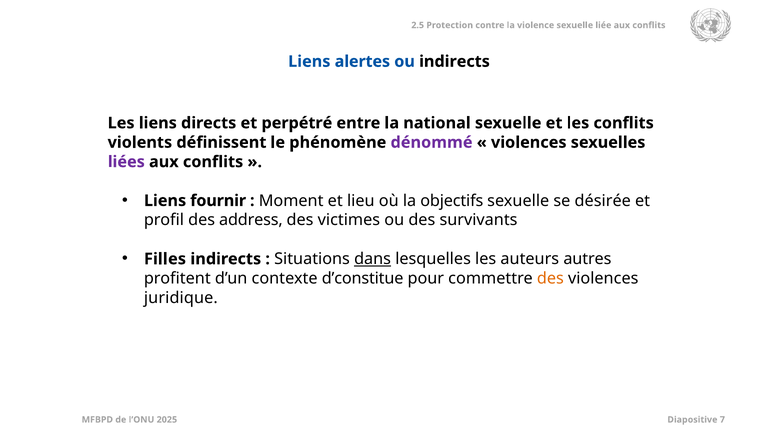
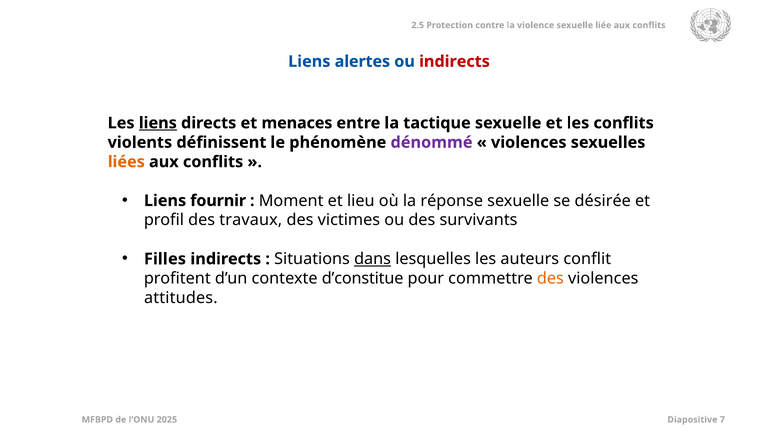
indirects colour: black -> red (454, 62)
liens underline: none -> present (158, 123)
perpétré: perpétré -> menaces (297, 123)
national: national -> tactique (437, 123)
liées colour: purple -> orange (126, 162)
objectifs: objectifs -> réponse (452, 201)
address: address -> travaux (251, 220)
autres: autres -> conflit (587, 259)
juridique: juridique -> attitudes (181, 298)
